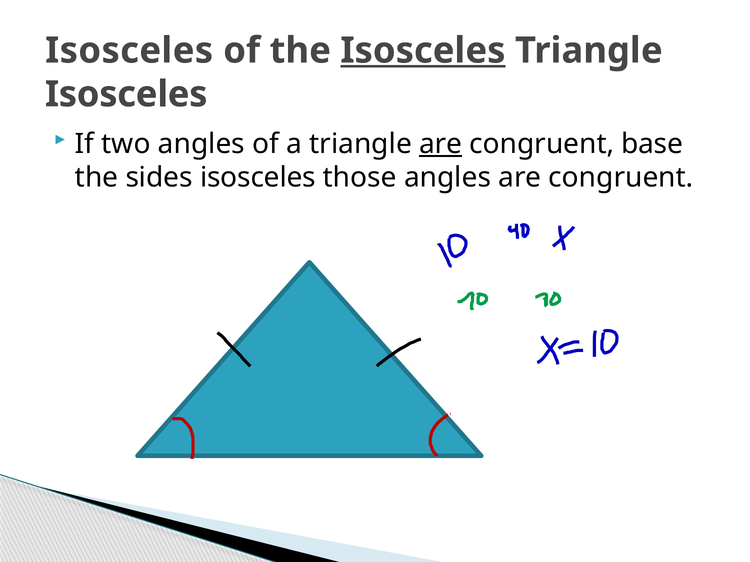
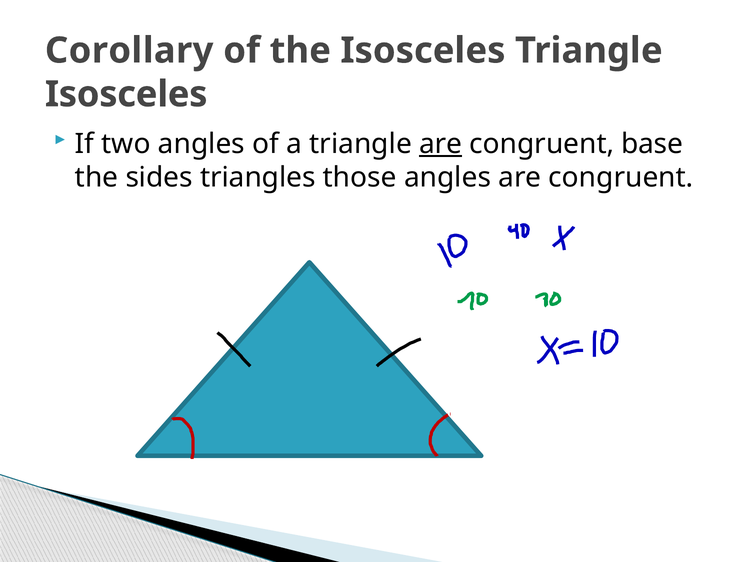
Isosceles: Isosceles -> Corollary (129, 51)
Isosceles underline: present -> none (423, 51)
sides isosceles: isosceles -> triangles (258, 178)
